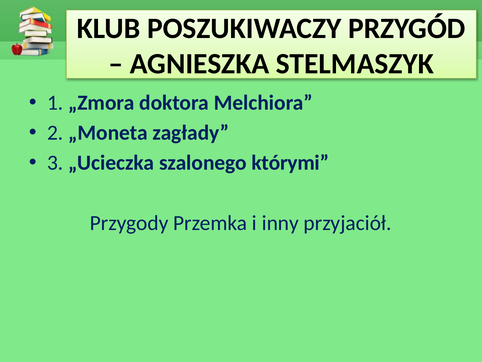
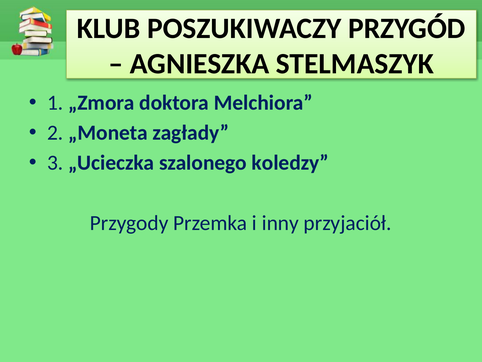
którymi: którymi -> koledzy (290, 163)
